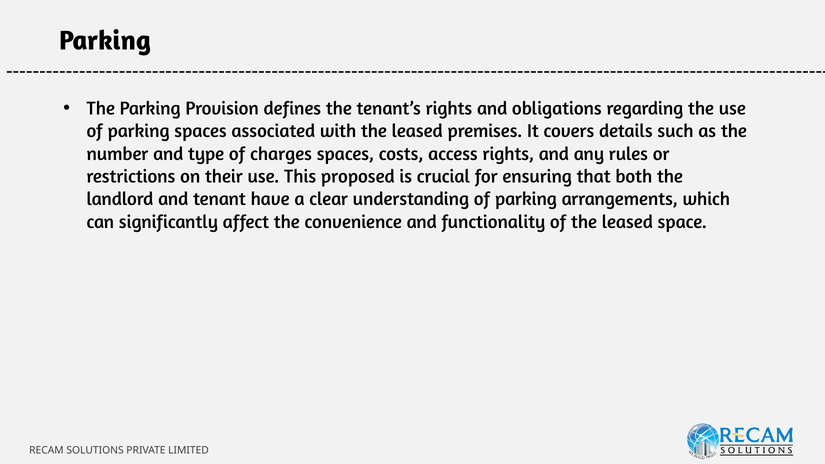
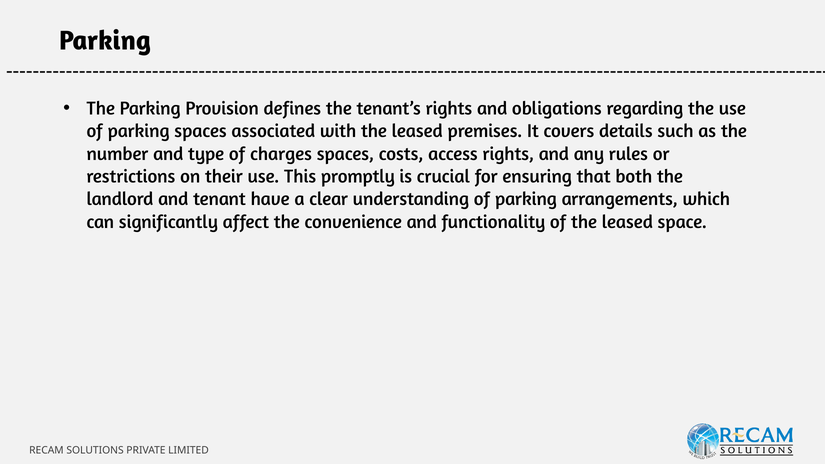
proposed: proposed -> promptly (358, 177)
